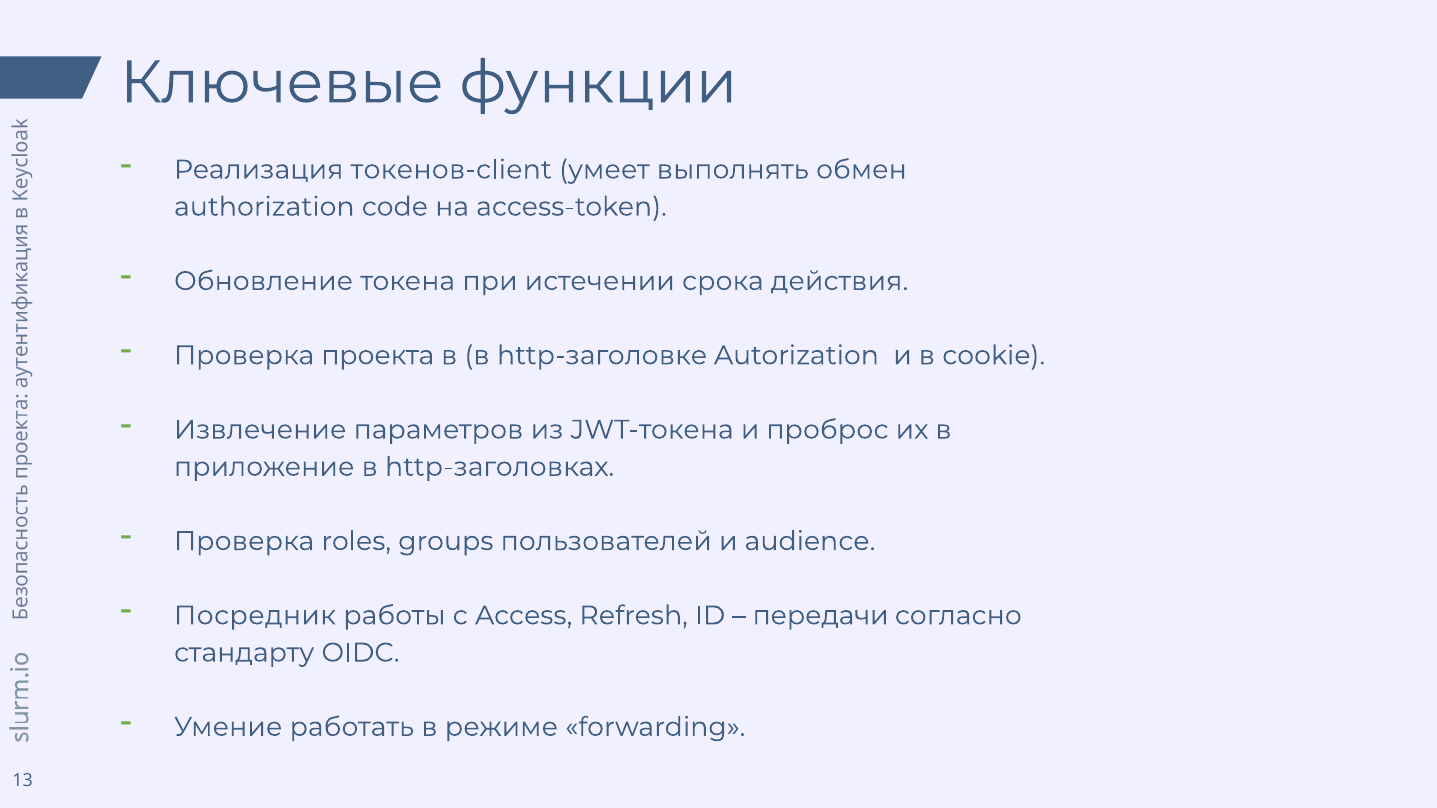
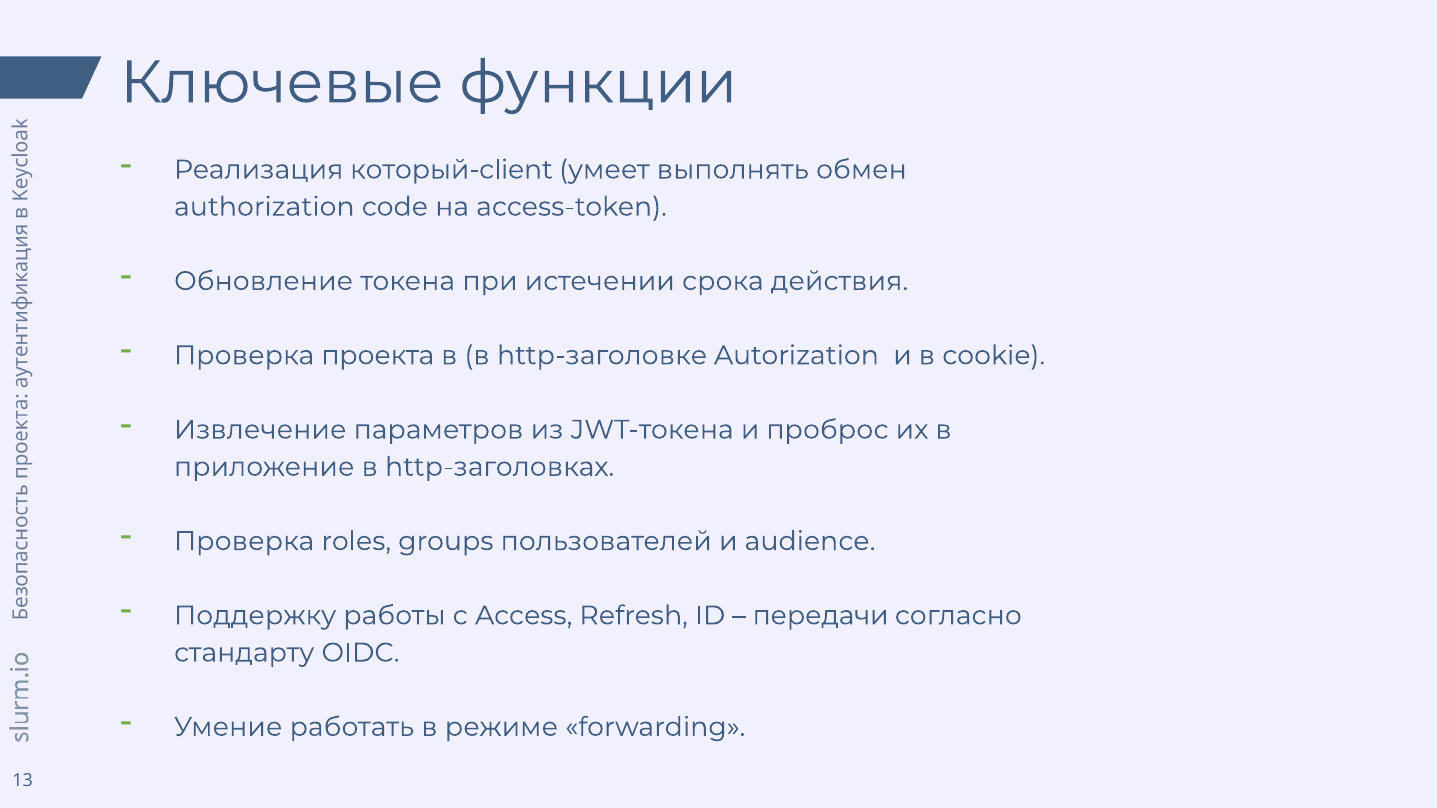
токенов-client: токенов-client -> который-client (451, 170)
Посредник: Посредник -> Поддержку (255, 616)
